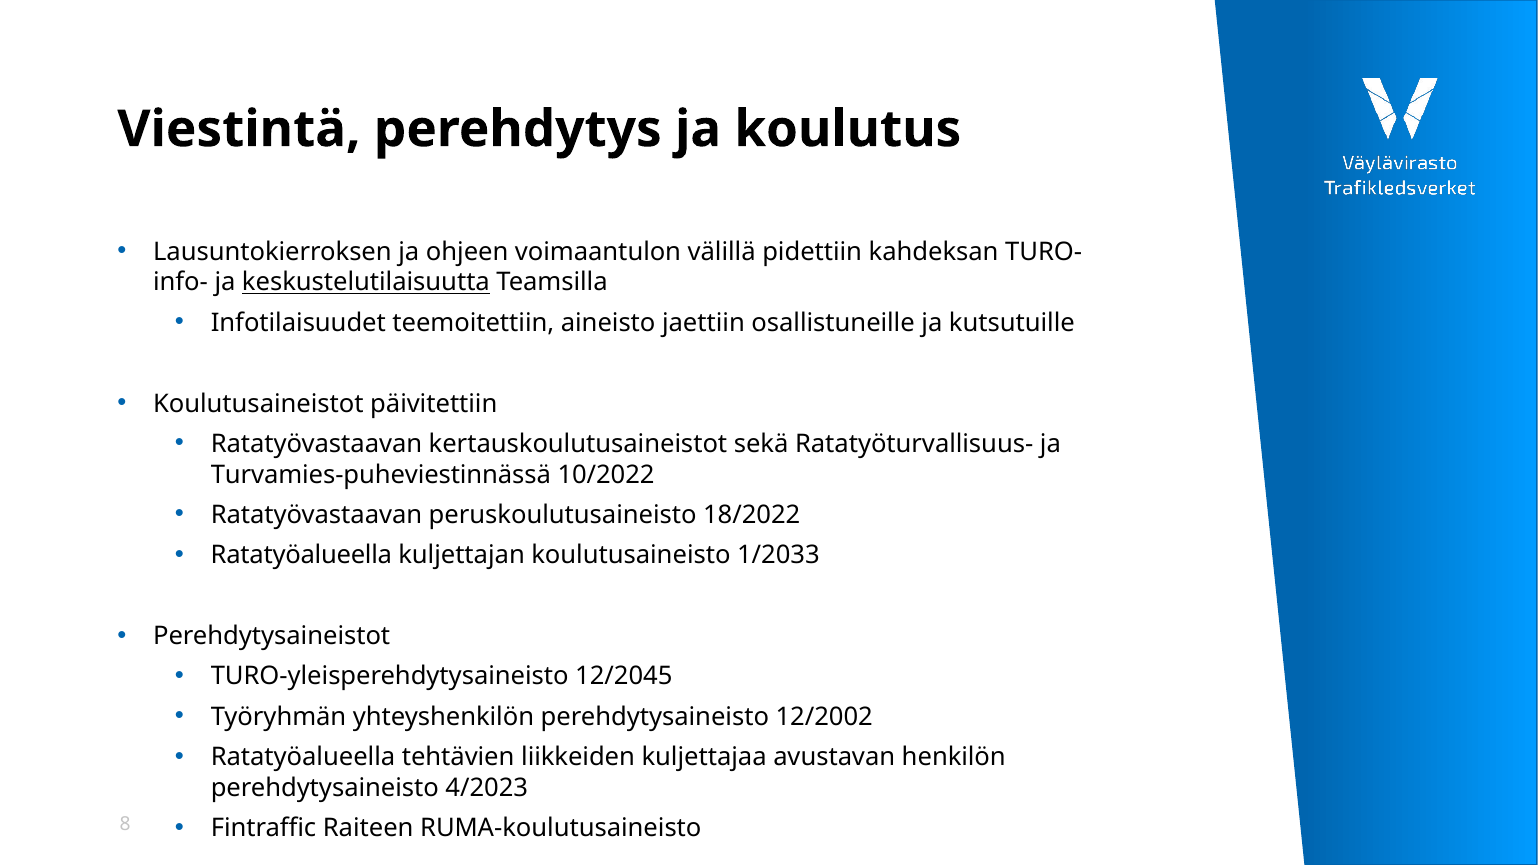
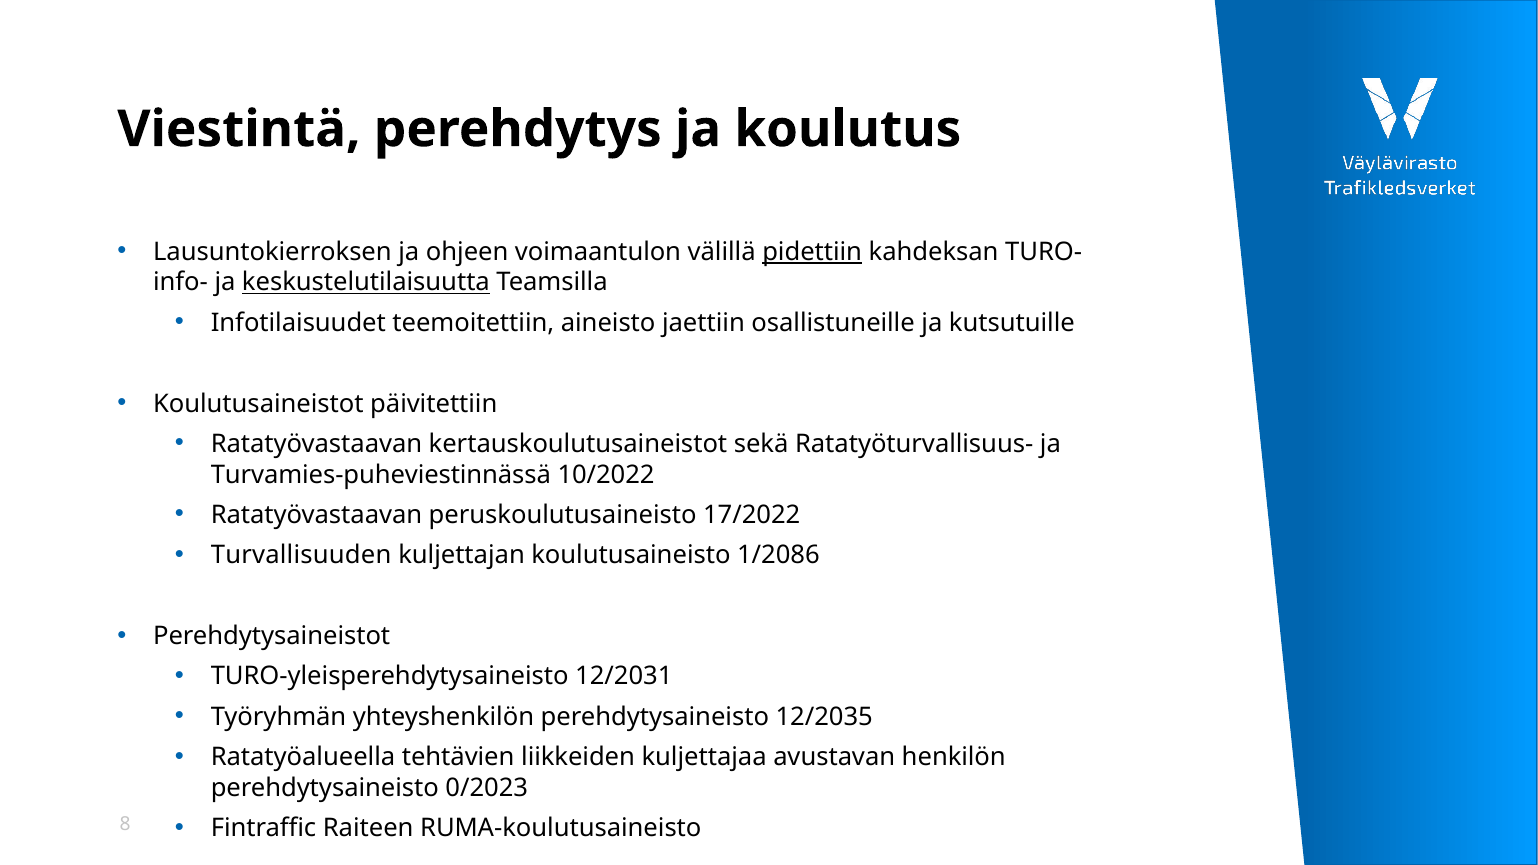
pidettiin underline: none -> present (812, 252)
18/2022: 18/2022 -> 17/2022 (752, 515)
Ratatyöalueella: Ratatyöalueella -> Turvallisuuden (301, 555)
1/2033: 1/2033 -> 1/2086 (778, 555)
12/2045: 12/2045 -> 12/2031 (624, 677)
12/2002: 12/2002 -> 12/2035 (824, 717)
4/2023: 4/2023 -> 0/2023 (487, 788)
